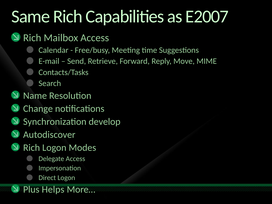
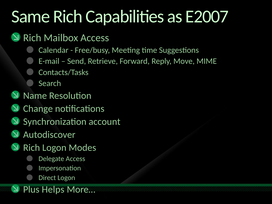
develop: develop -> account (105, 122)
